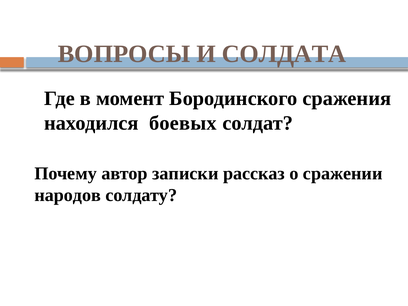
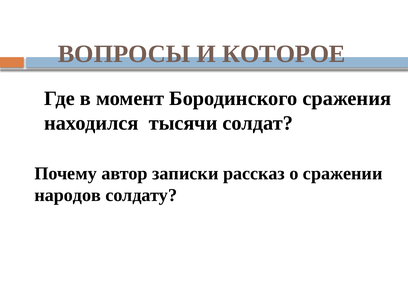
СОЛДАТА: СОЛДАТА -> КОТОРОЕ (284, 54)
боевых: боевых -> тысячи (183, 123)
